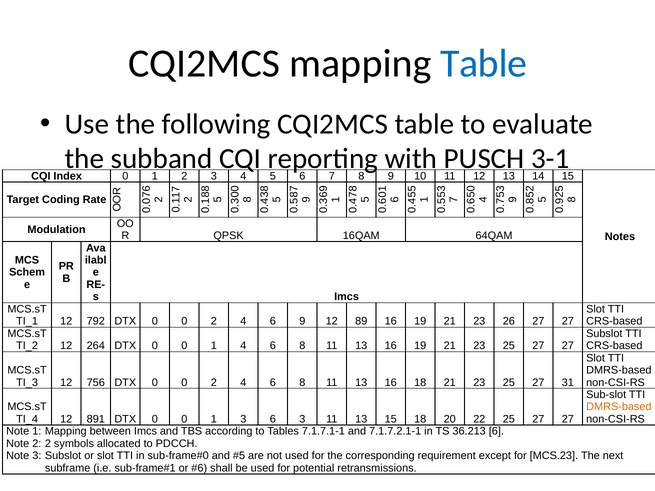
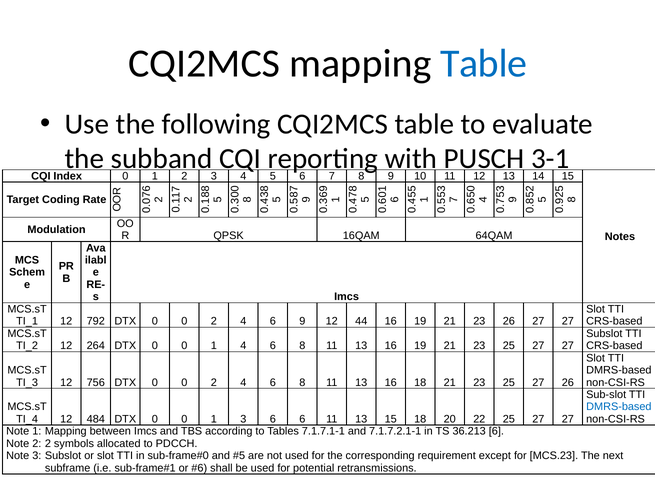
89: 89 -> 44 (361, 321)
27 31: 31 -> 26 (568, 383)
DMRS-based colour: orange -> blue (619, 407)
891: 891 -> 484 (96, 419)
6 3: 3 -> 6 (302, 419)
